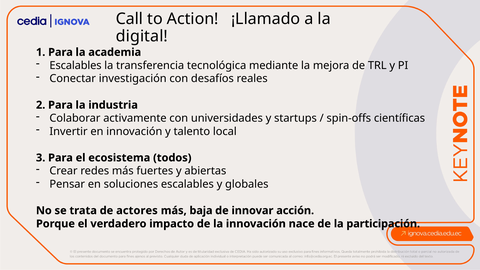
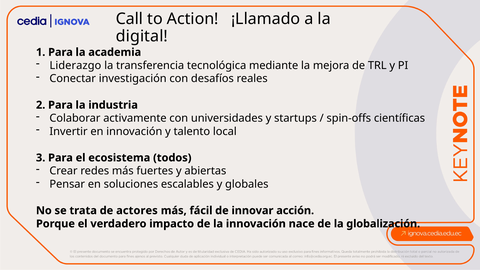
Escalables: Escalables -> Liderazgo (75, 65)
baja: baja -> fácil (201, 211)
participación: participación -> globalización (383, 224)
